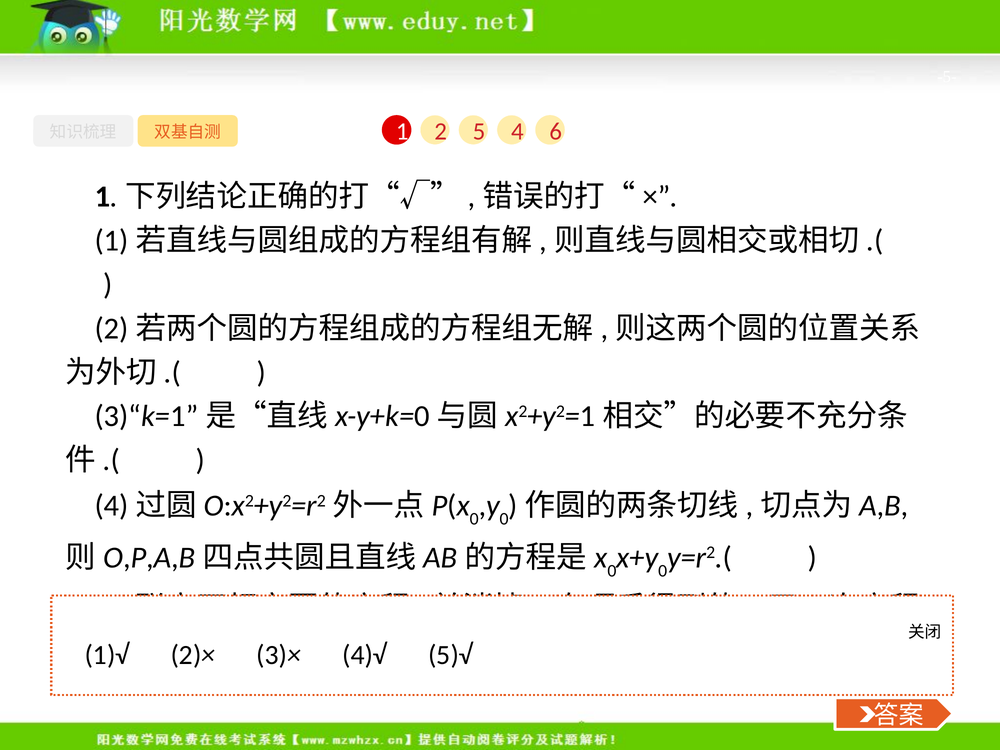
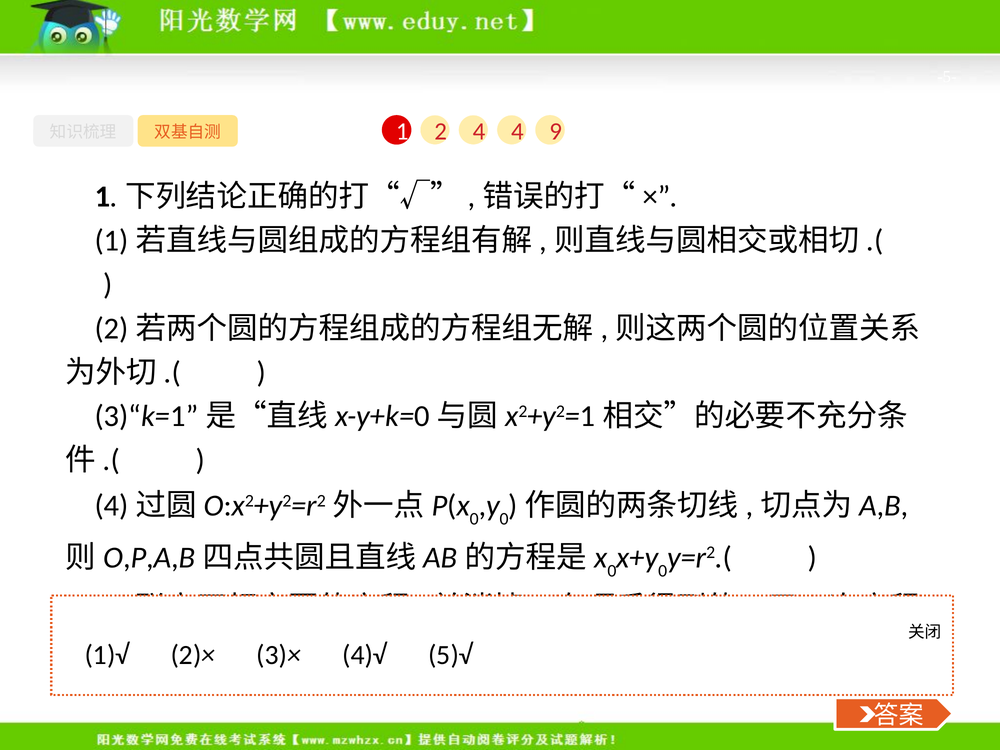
6: 6 -> 9 (556, 132)
5: 5 -> 4 (479, 132)
